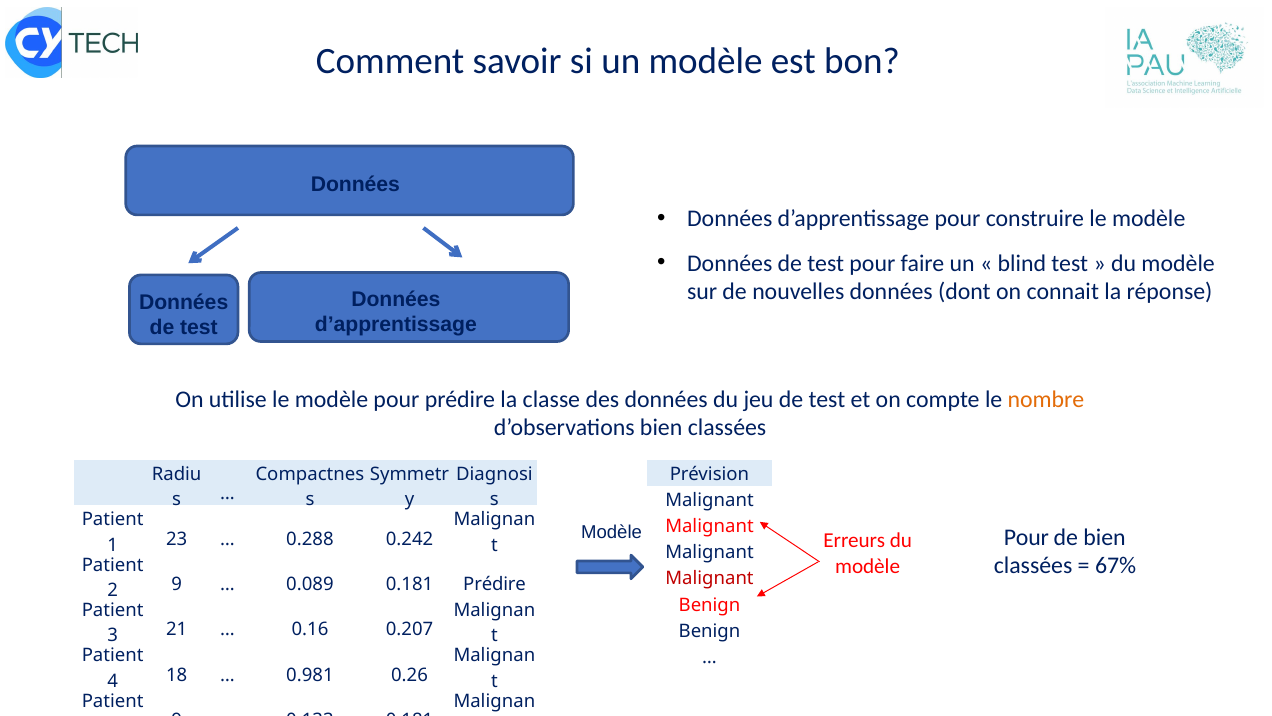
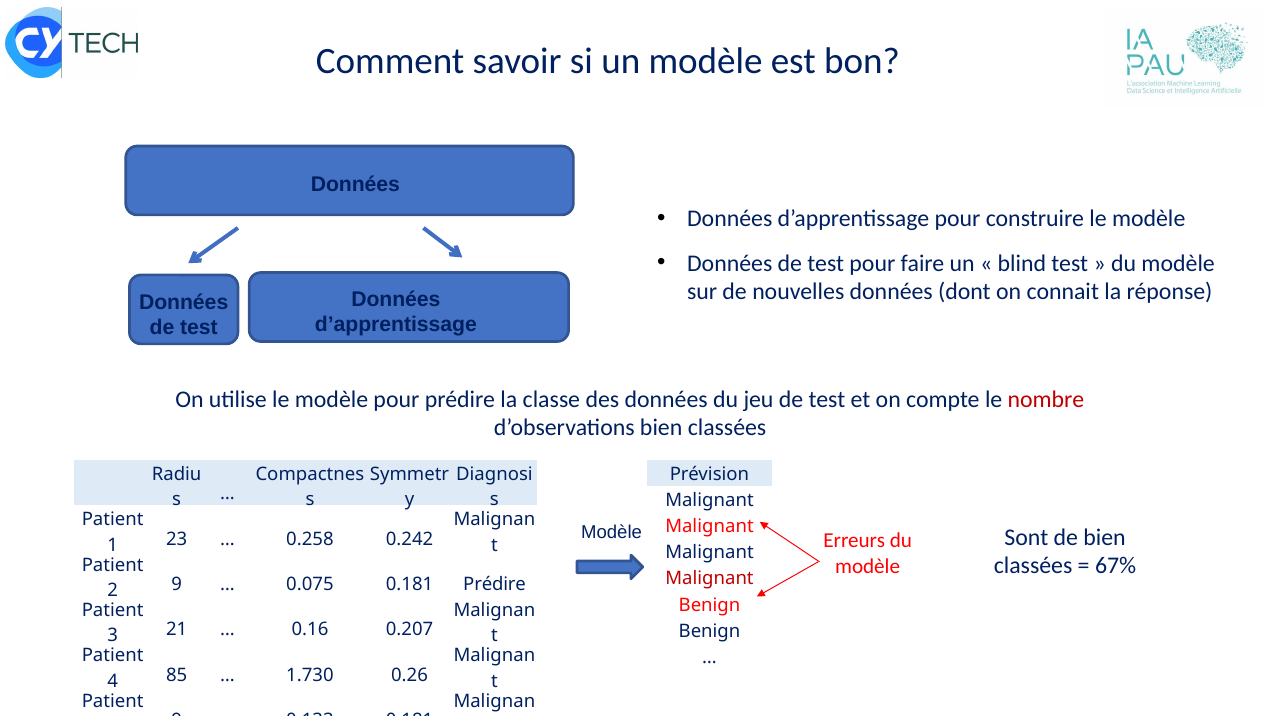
nombre colour: orange -> red (1046, 399)
Pour: Pour -> Sont (1026, 537)
0.288: 0.288 -> 0.258 (310, 539)
0.089: 0.089 -> 0.075 (310, 584)
18: 18 -> 85 (177, 675)
0.981: 0.981 -> 1.730 (310, 675)
